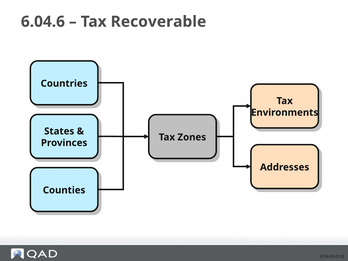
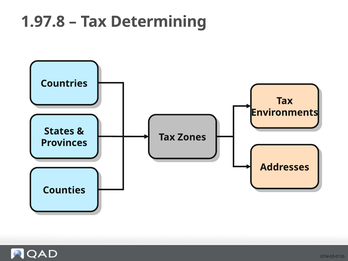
6.04.6: 6.04.6 -> 1.97.8 (43, 22)
Recoverable: Recoverable -> Determining (159, 22)
